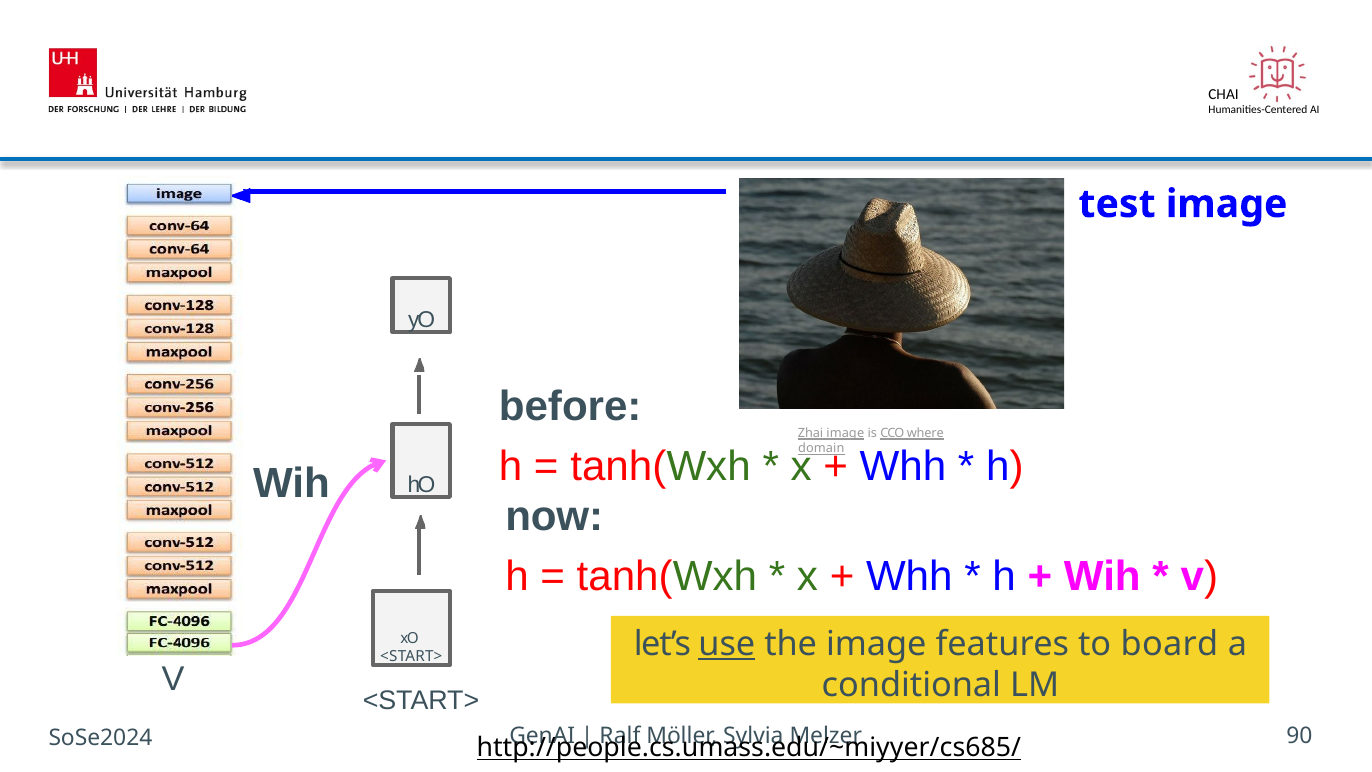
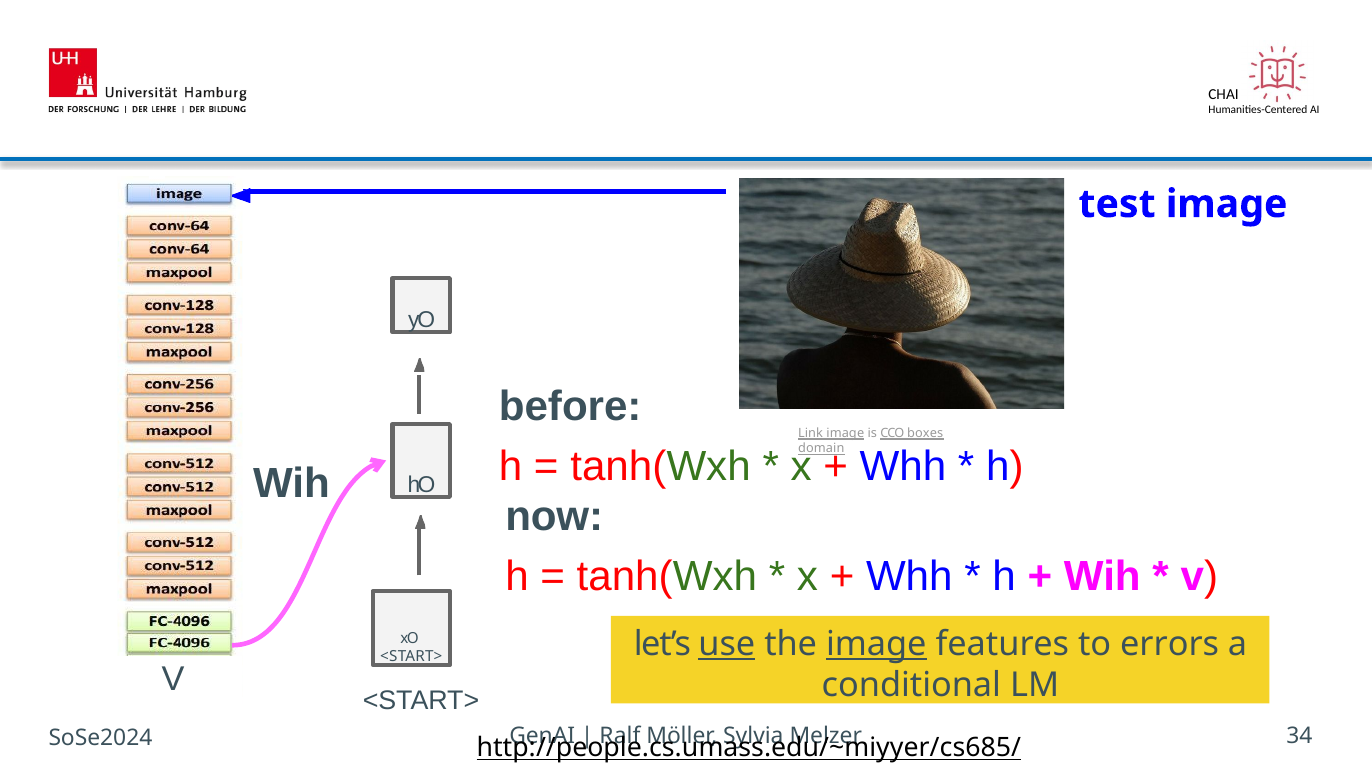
Zhai: Zhai -> Link (810, 433)
where: where -> boxes (925, 433)
image underline: none -> present (876, 644)
board: board -> errors (1170, 644)
90: 90 -> 34 (1299, 736)
